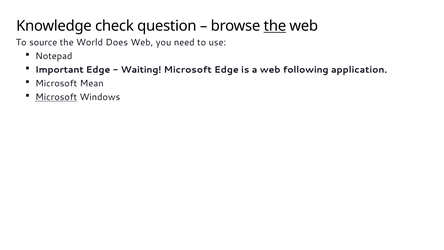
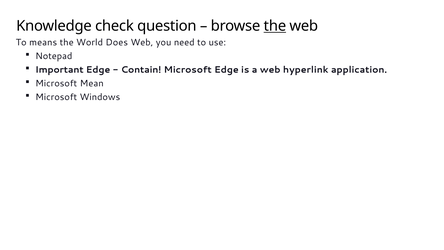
source: source -> means (43, 42)
Waiting: Waiting -> Contain (141, 70)
following: following -> hyperlink (306, 70)
Microsoft underline: present -> none (56, 97)
